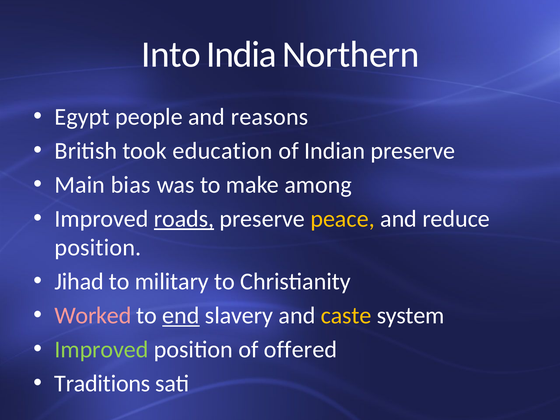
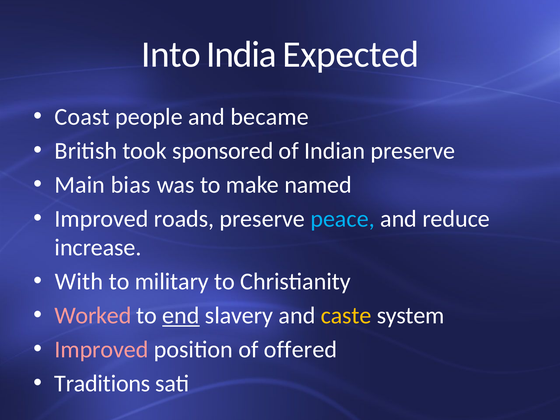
Northern: Northern -> Expected (351, 54)
Egypt: Egypt -> Coast (82, 117)
reasons: reasons -> became (270, 117)
education: education -> sponsored (223, 151)
among: among -> named (318, 185)
roads underline: present -> none (184, 219)
peace colour: yellow -> light blue (343, 219)
position: position -> increase (98, 248)
Jihad: Jihad -> With (79, 282)
Improved colour: light green -> pink (102, 349)
